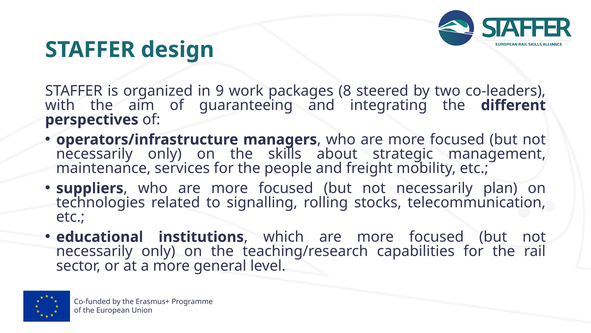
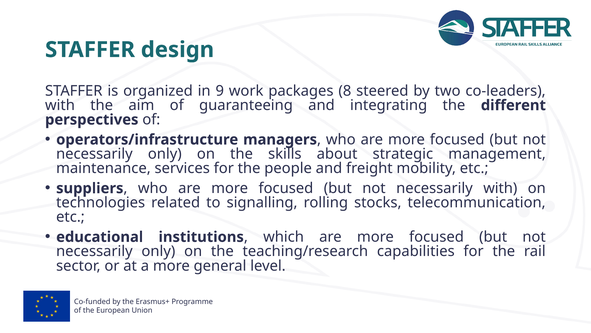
necessarily plan: plan -> with (500, 188)
